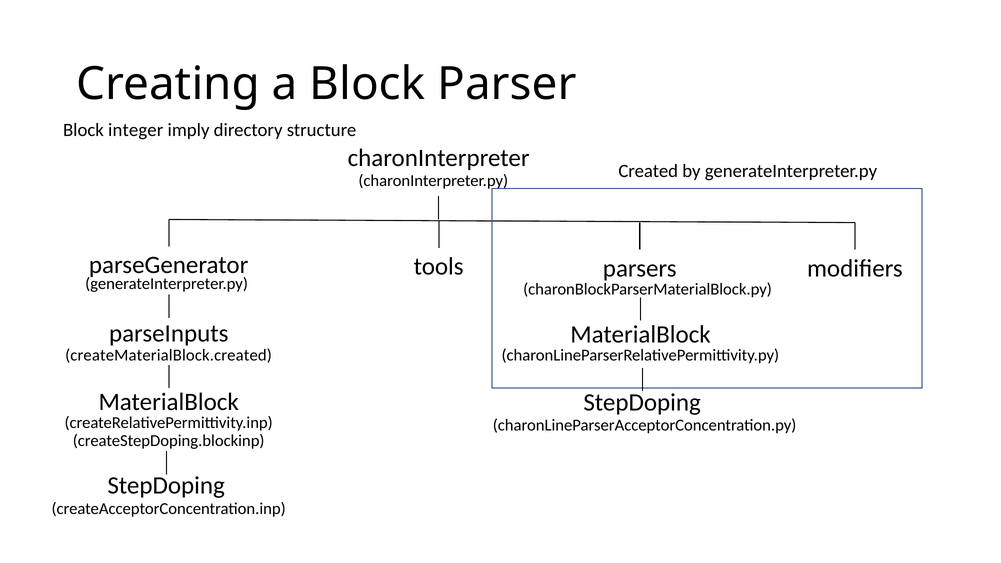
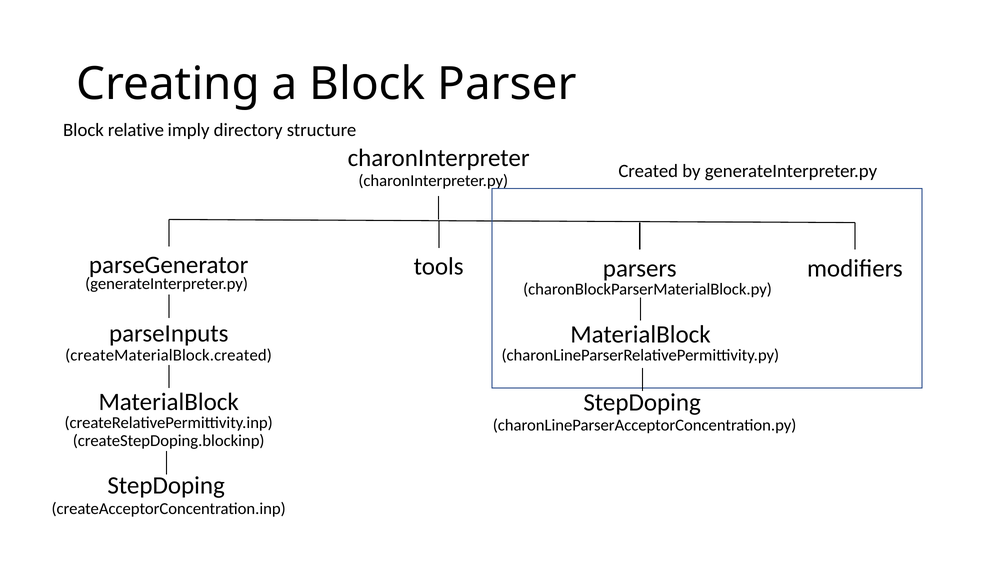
integer: integer -> relative (136, 130)
